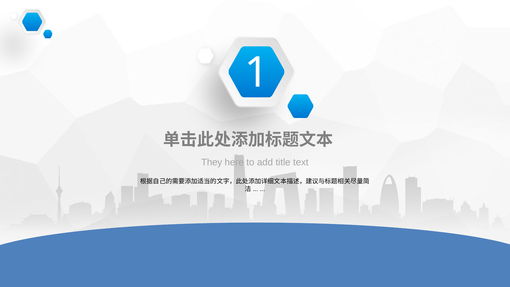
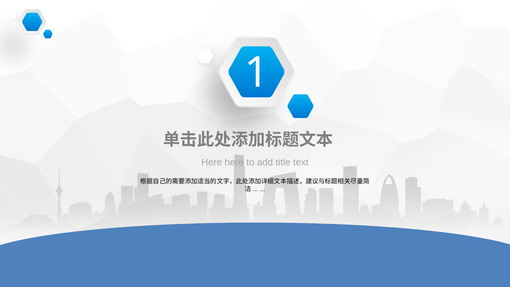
They: They -> Here (212, 162)
